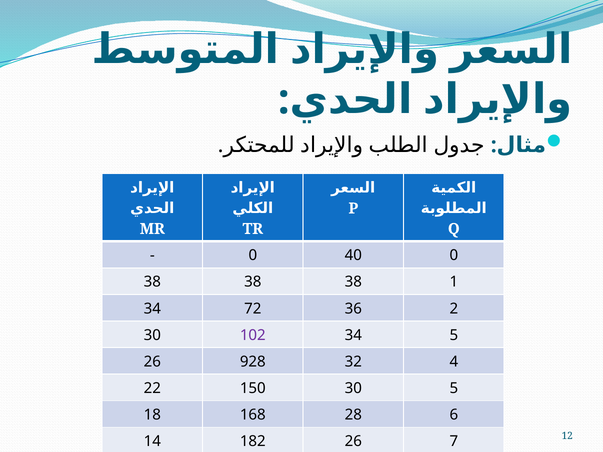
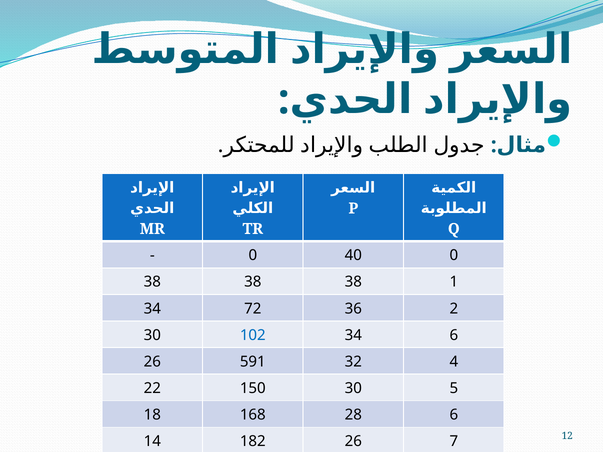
102 colour: purple -> blue (253, 335)
34 5: 5 -> 6 (454, 335)
928: 928 -> 591 (253, 362)
